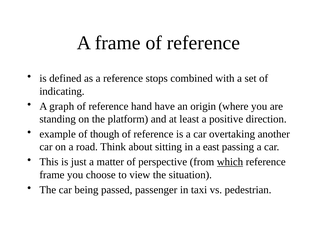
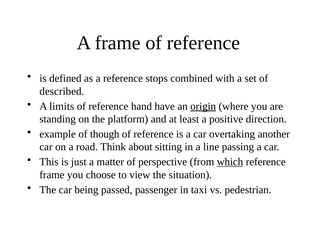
indicating: indicating -> described (62, 91)
graph: graph -> limits (62, 106)
origin underline: none -> present (203, 106)
east: east -> line (211, 147)
